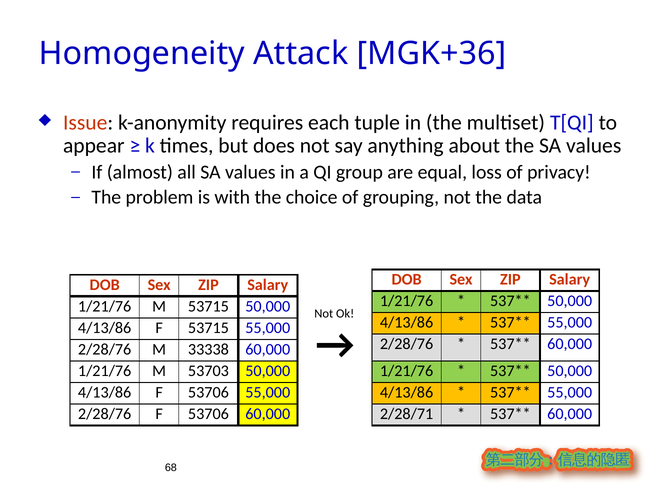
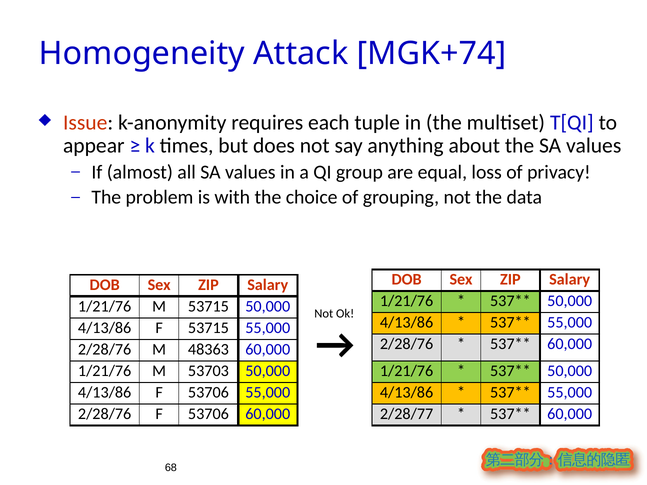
MGK+36: MGK+36 -> MGK+74 (431, 53)
33338: 33338 -> 48363 (208, 350)
2/28/71: 2/28/71 -> 2/28/77 (407, 414)
